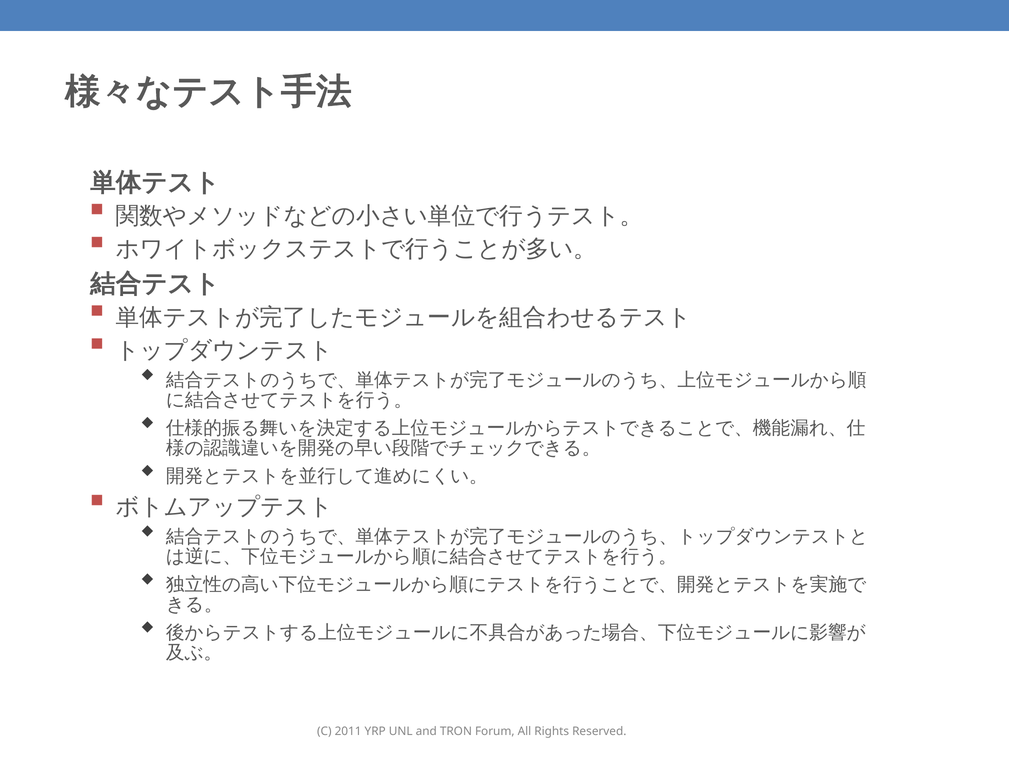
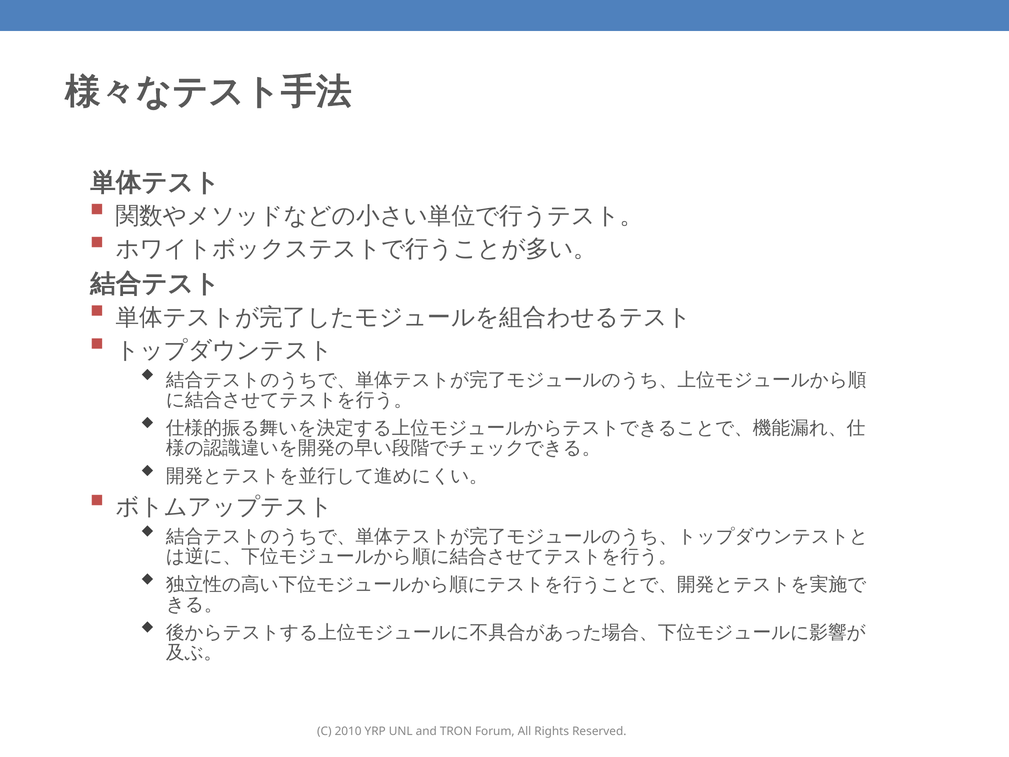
2011: 2011 -> 2010 (348, 731)
